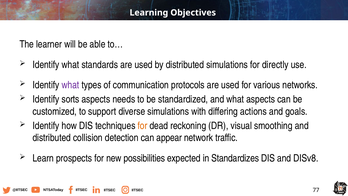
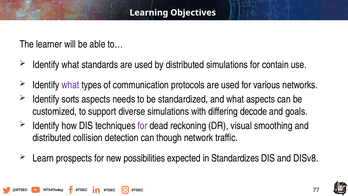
directly: directly -> contain (275, 65)
actions: actions -> decode (254, 111)
for colour: orange -> purple (143, 126)
appear: appear -> though (169, 138)
